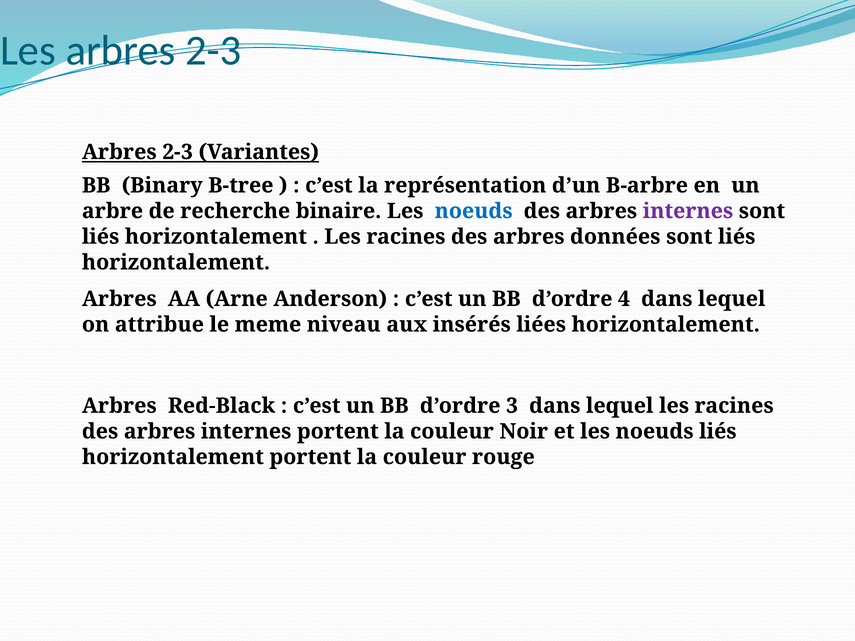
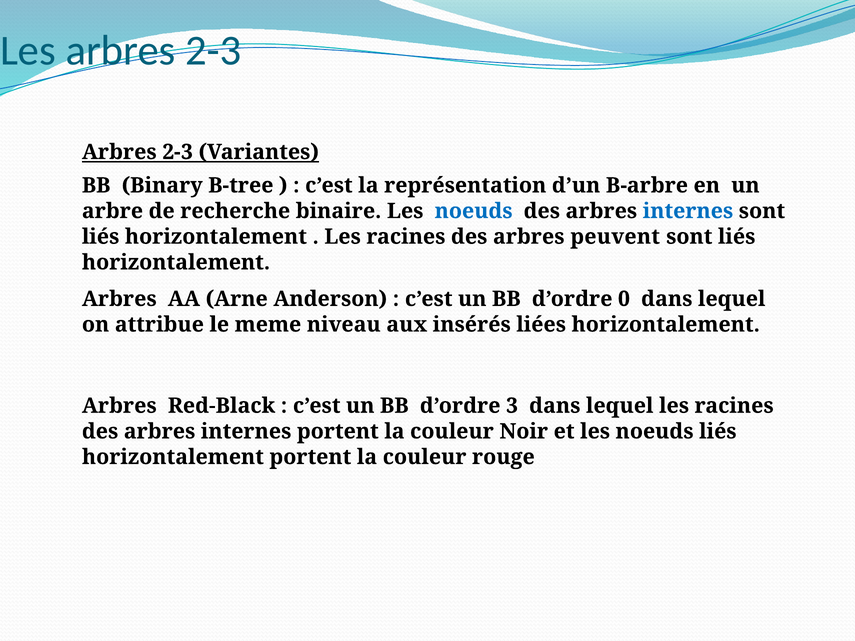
internes colour: purple -> blue (688, 211)
données: données -> peuvent (615, 237)
4: 4 -> 0 (624, 299)
